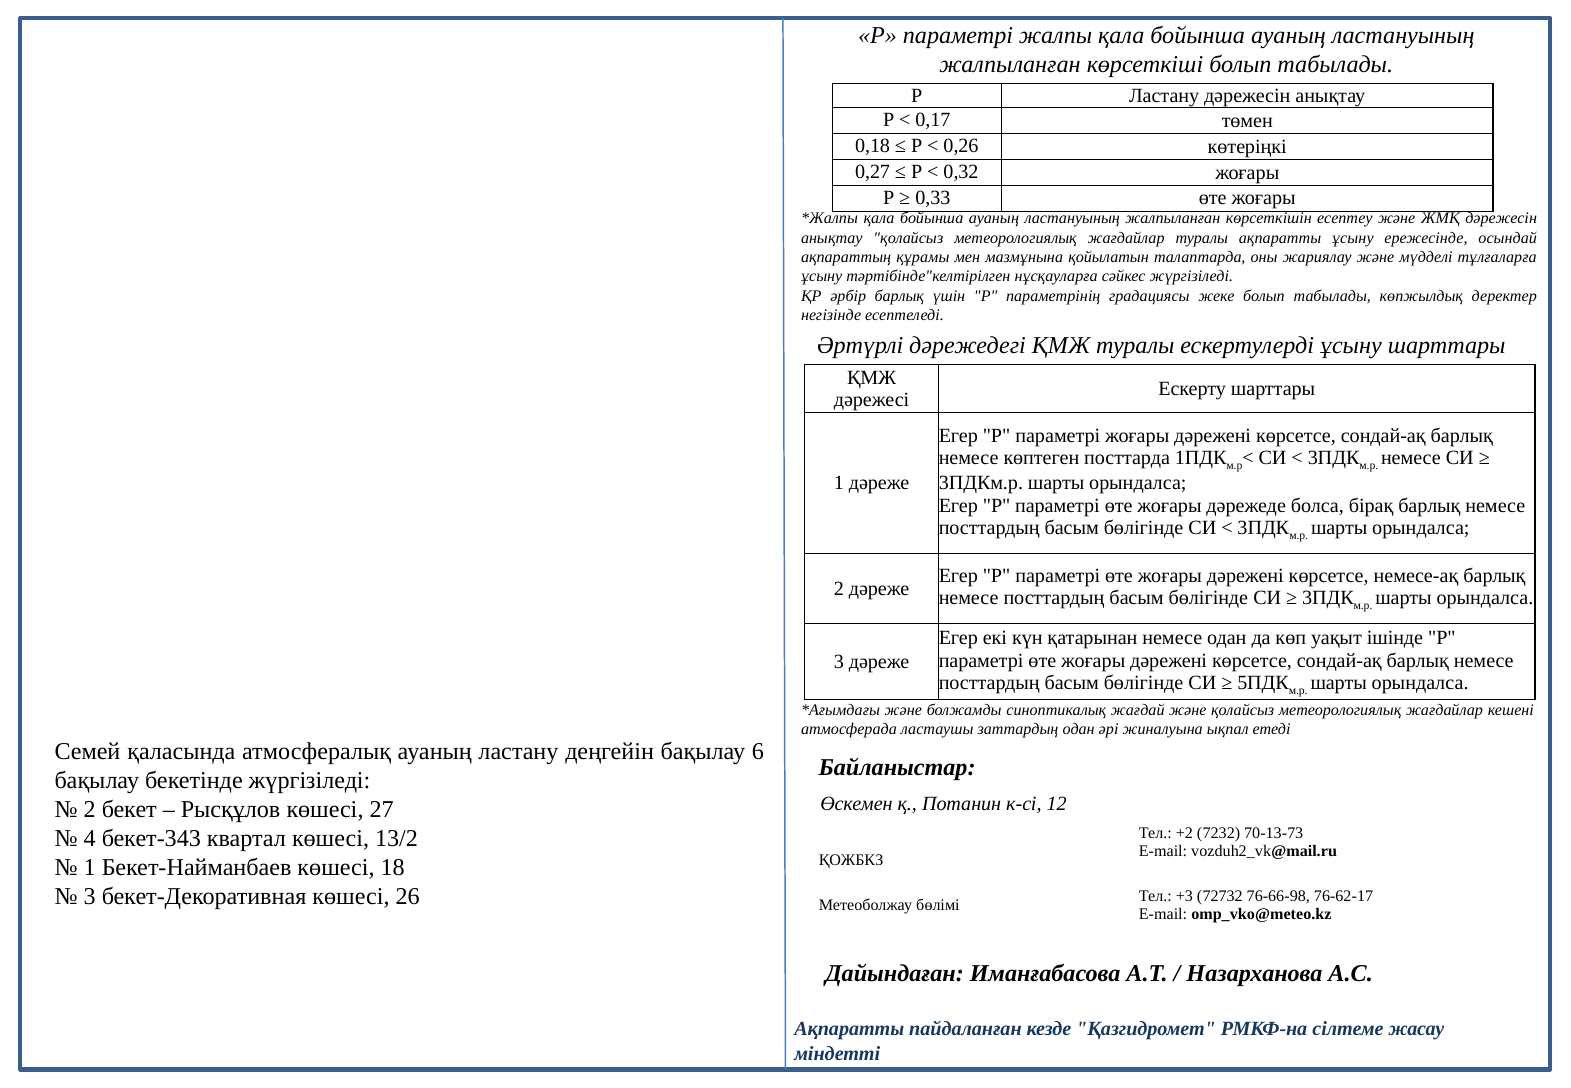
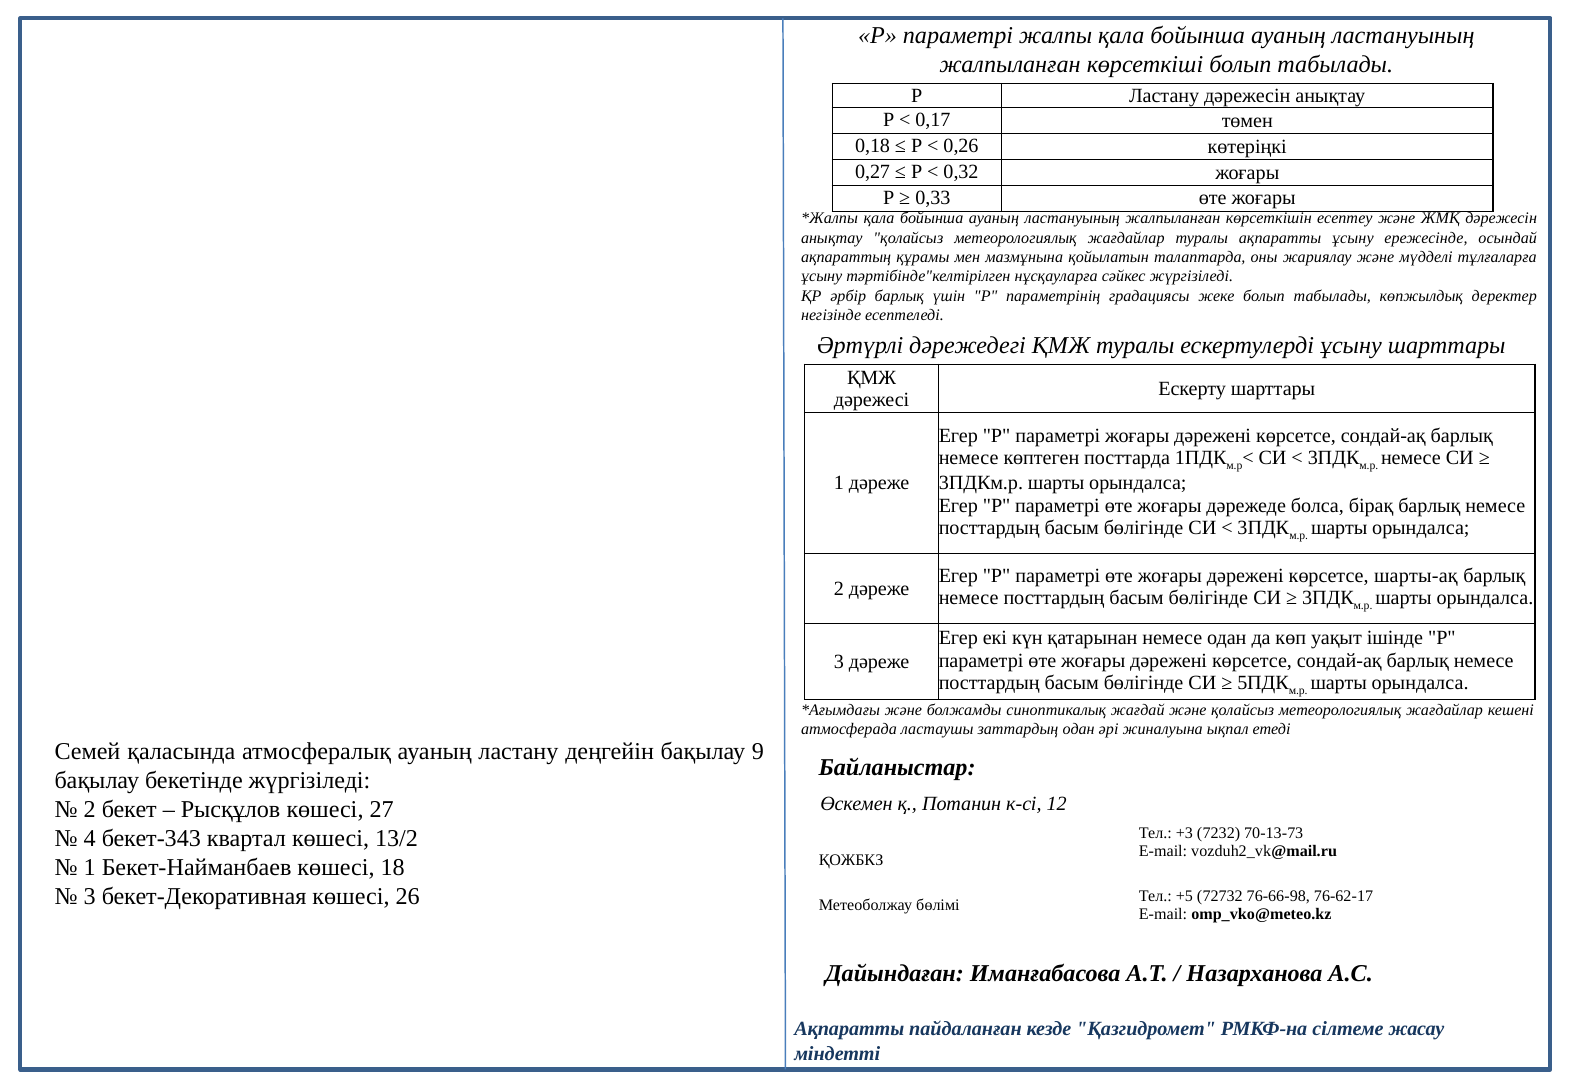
немесе-ақ: немесе-ақ -> шарты-ақ (1416, 576)
6: 6 -> 9 (758, 751)
+2: +2 -> +3 (1184, 833)
+3: +3 -> +5 (1184, 896)
